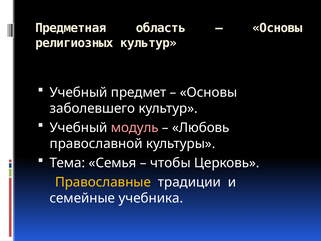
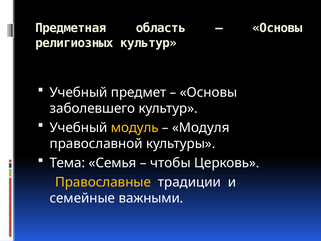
модуль colour: pink -> yellow (135, 128)
Любовь: Любовь -> Модуля (201, 128)
учебника: учебника -> важными (151, 198)
